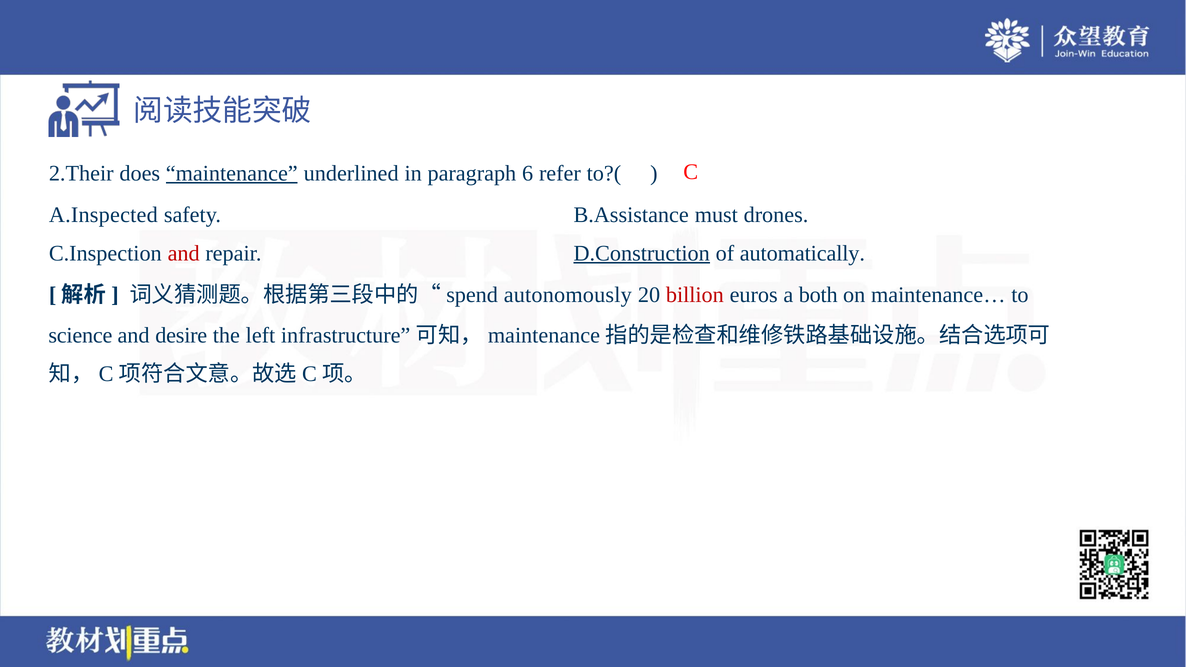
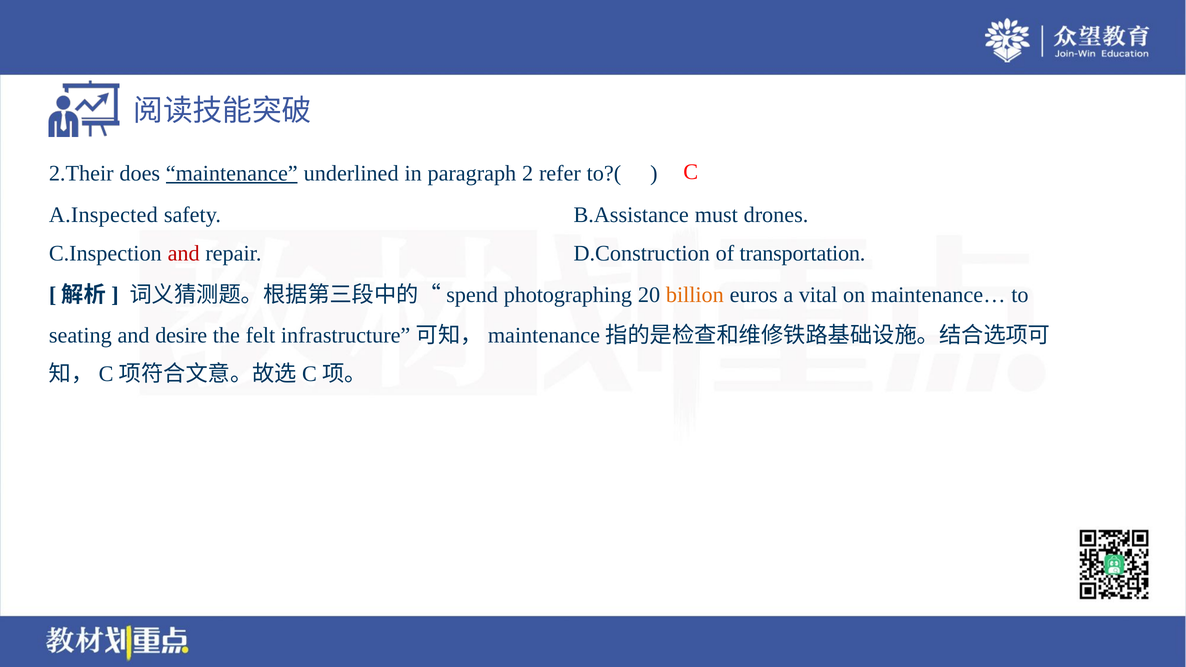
6: 6 -> 2 (528, 173)
D.Construction underline: present -> none (642, 253)
automatically: automatically -> transportation (802, 253)
autonomously: autonomously -> photographing (568, 295)
billion colour: red -> orange (695, 295)
both: both -> vital (818, 295)
science: science -> seating (80, 336)
left: left -> felt (261, 336)
